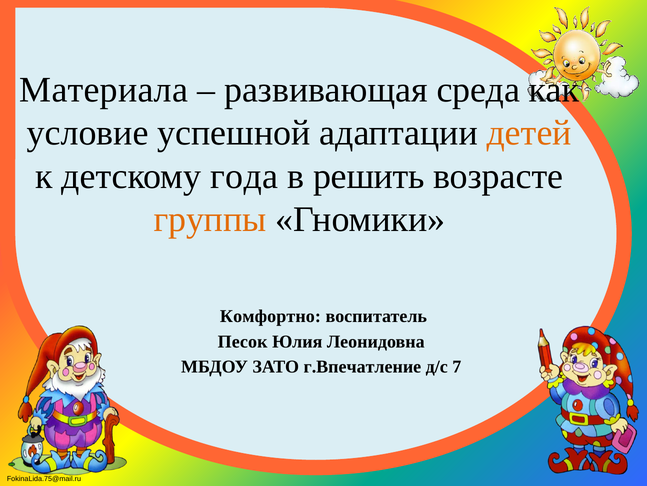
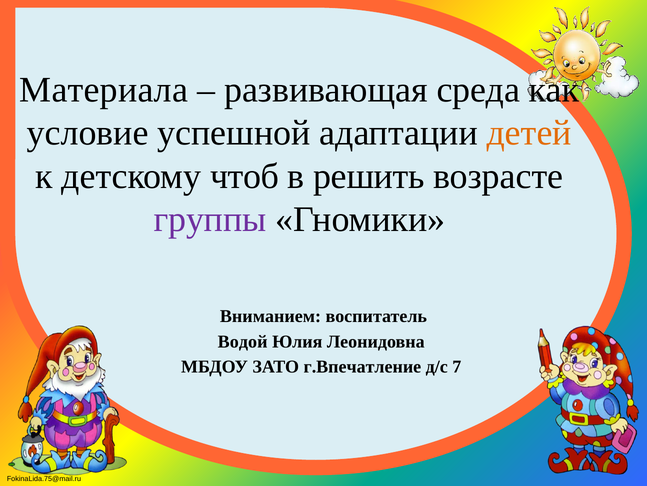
года: года -> чтоб (244, 176)
группы colour: orange -> purple (210, 219)
Комфортно: Комфортно -> Вниманием (271, 316)
Песок: Песок -> Водой (243, 341)
